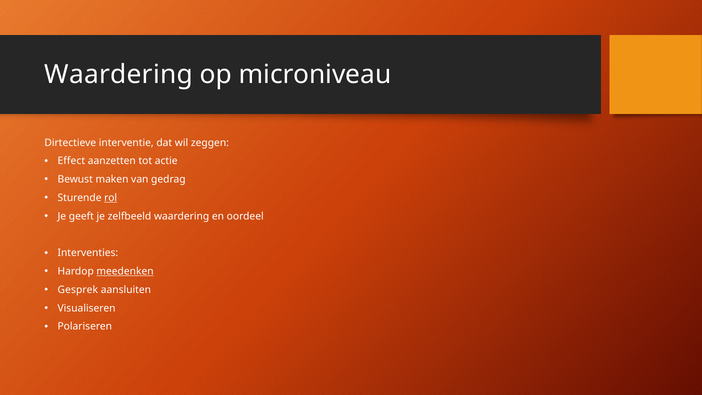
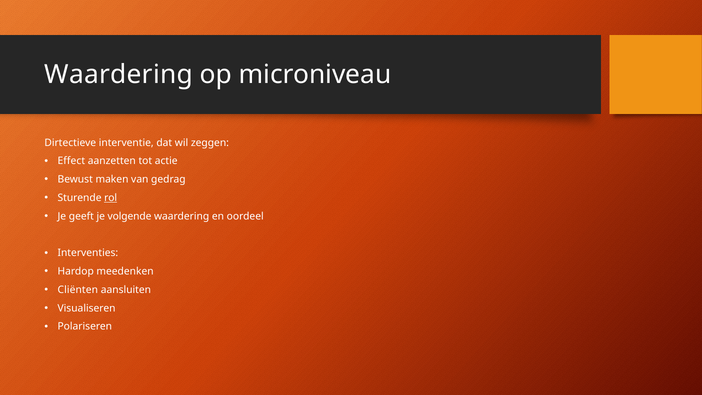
zelfbeeld: zelfbeeld -> volgende (130, 216)
meedenken underline: present -> none (125, 271)
Gesprek: Gesprek -> Cliënten (78, 290)
